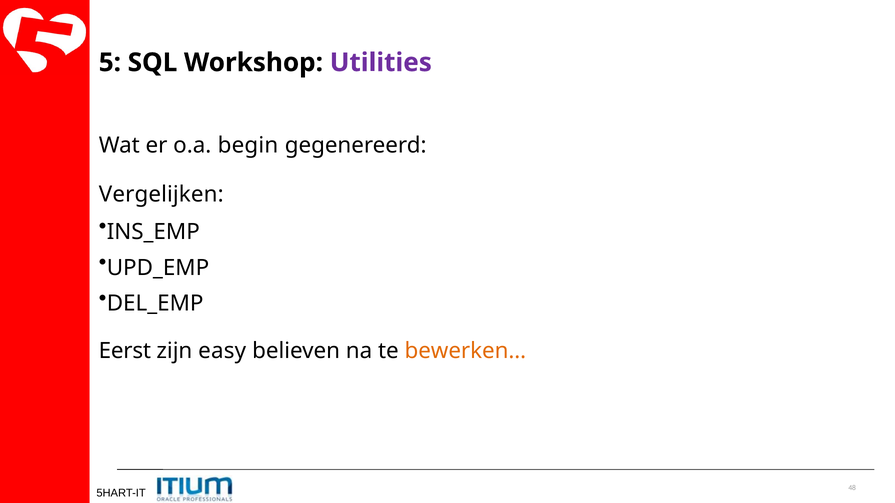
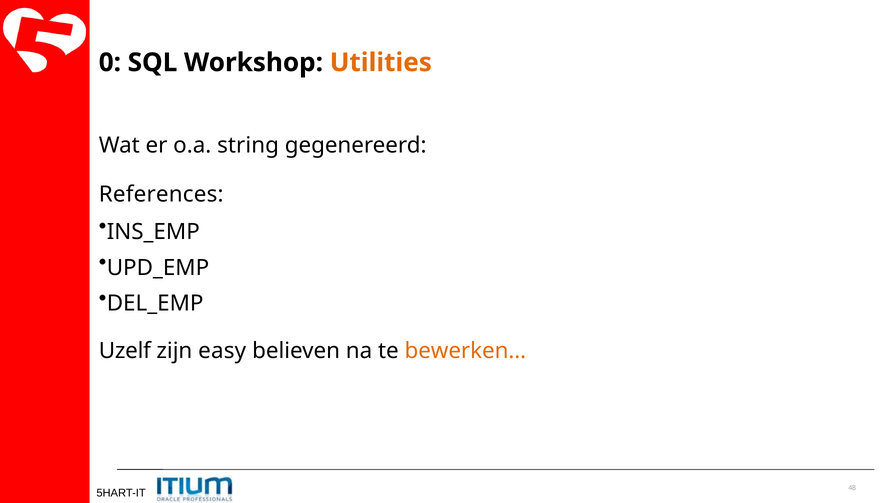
5: 5 -> 0 (110, 63)
Utilities colour: purple -> orange (381, 63)
begin: begin -> string (248, 145)
Vergelijken: Vergelijken -> References (161, 195)
Eerst: Eerst -> Uzelf (125, 351)
